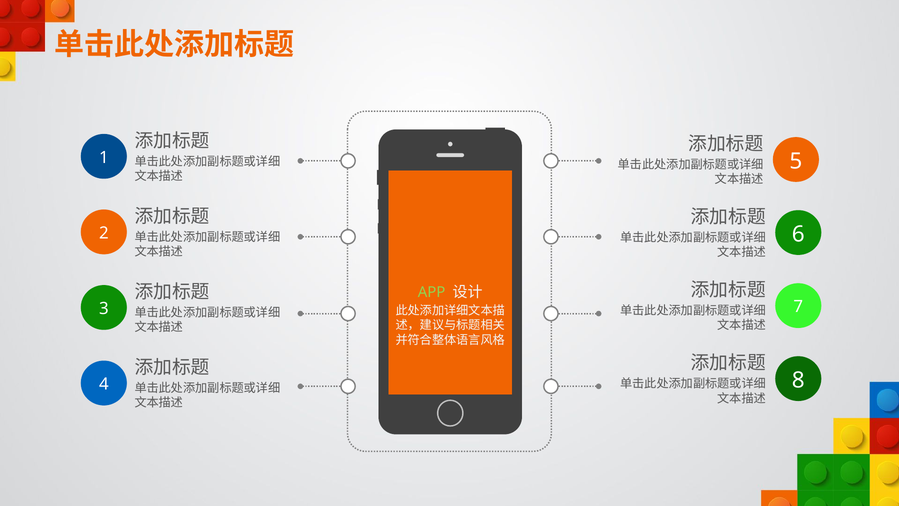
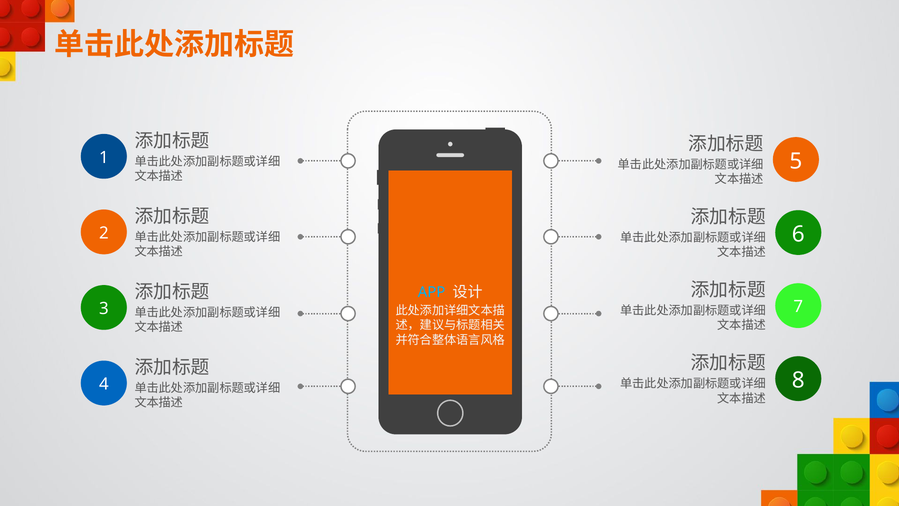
APP colour: light green -> light blue (432, 292)
